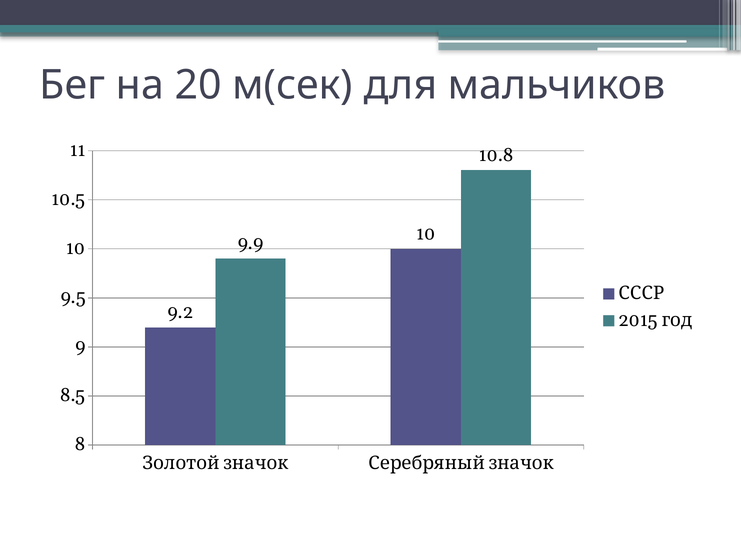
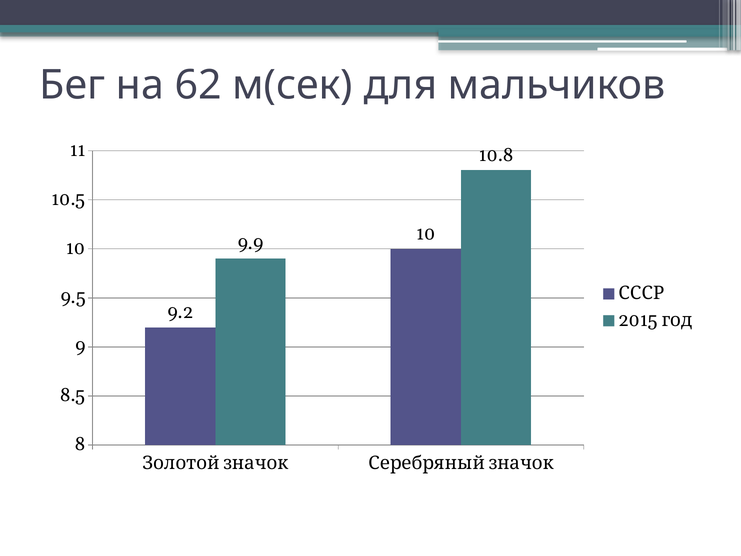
20: 20 -> 62 (198, 85)
